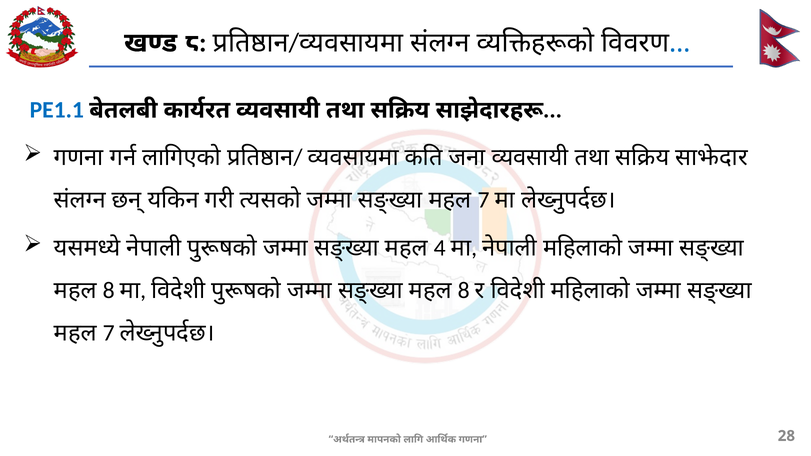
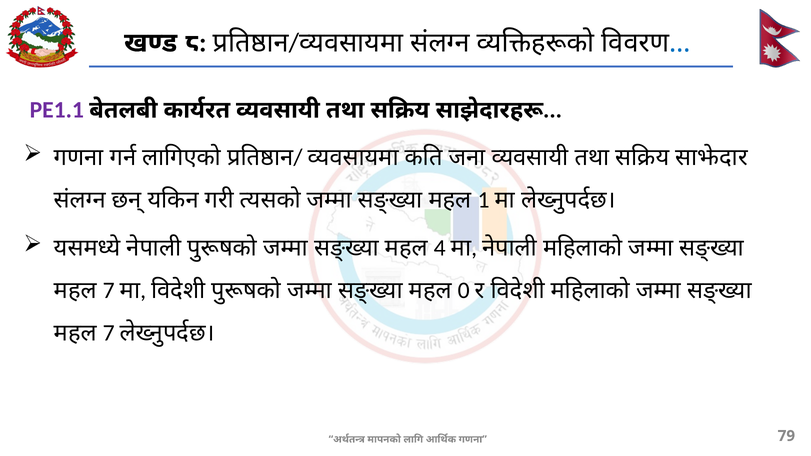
PE1.1 colour: blue -> purple (57, 110)
7: 7 -> 1 (484, 200)
8: 8 -> 7 (109, 290)
8: 8 -> 0 (464, 290)
28: 28 -> 79 (786, 436)
